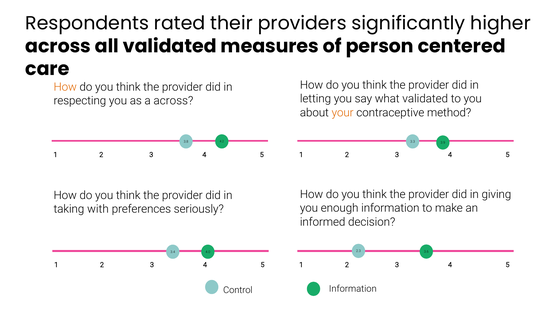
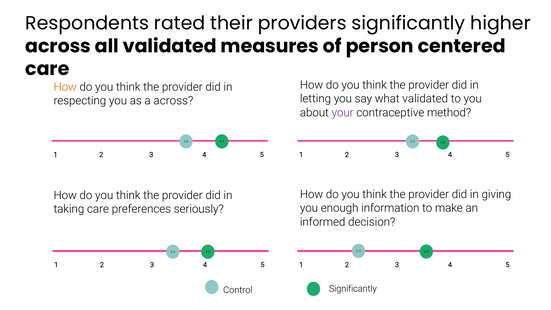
your colour: orange -> purple (343, 113)
taking with: with -> care (98, 209)
Control Information: Information -> Significantly (353, 289)
